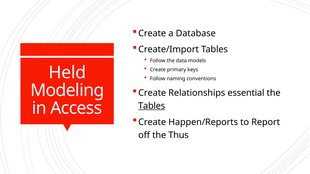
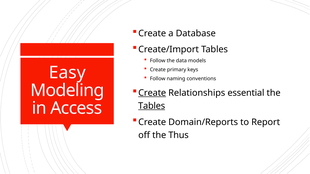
Held: Held -> Easy (67, 73)
Create underline: none -> present (152, 93)
Happen/Reports: Happen/Reports -> Domain/Reports (203, 122)
